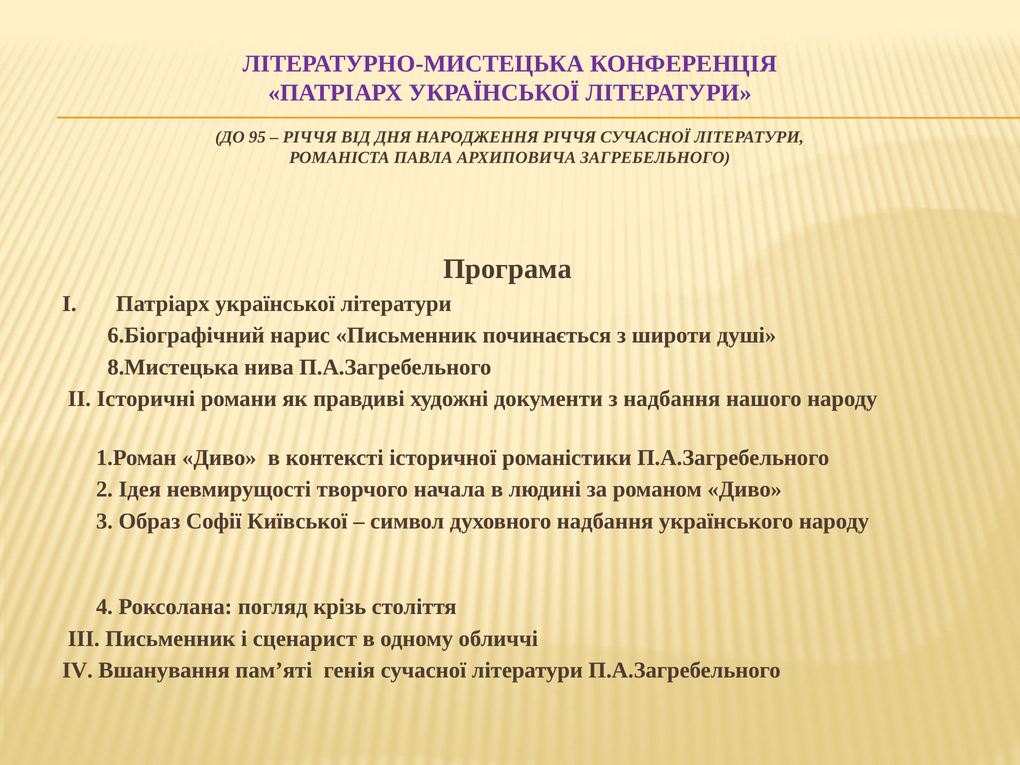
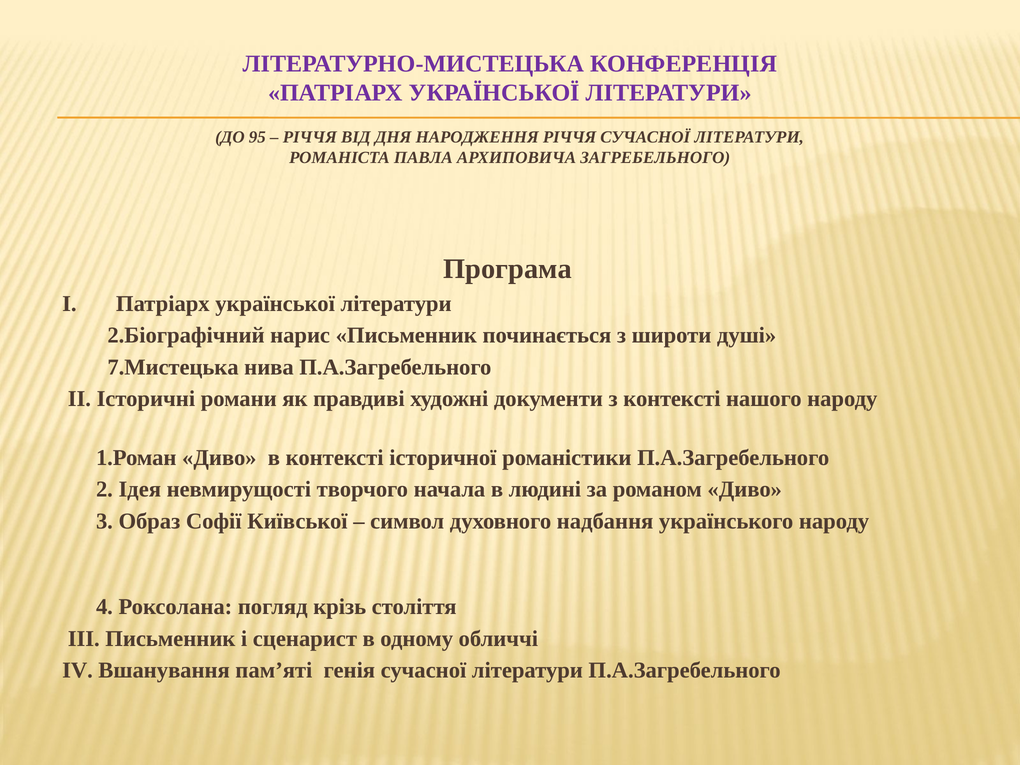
6.Біографічний: 6.Біографічний -> 2.Біографічний (186, 335)
8.Мистецька: 8.Мистецька -> 7.Мистецька (173, 367)
з надбання: надбання -> контексті (672, 399)
